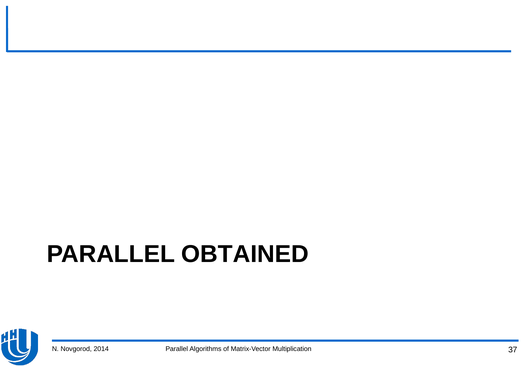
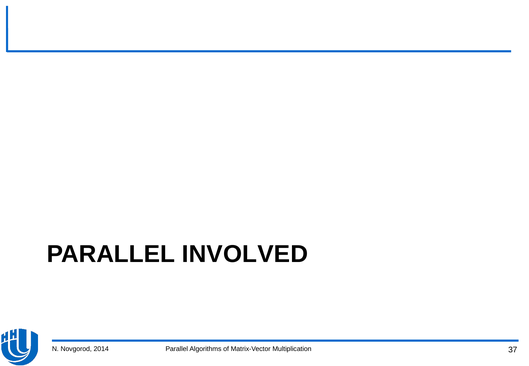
OBTAINED: OBTAINED -> INVOLVED (245, 254)
